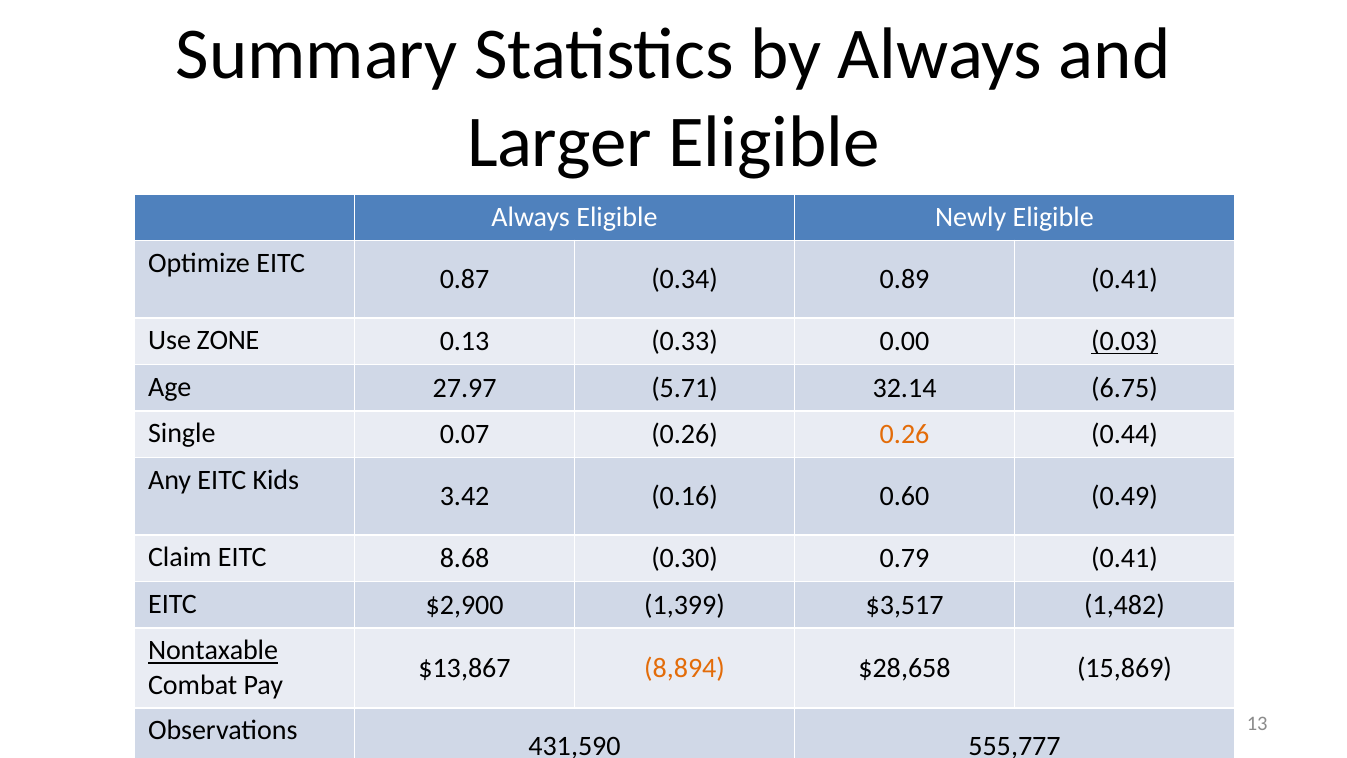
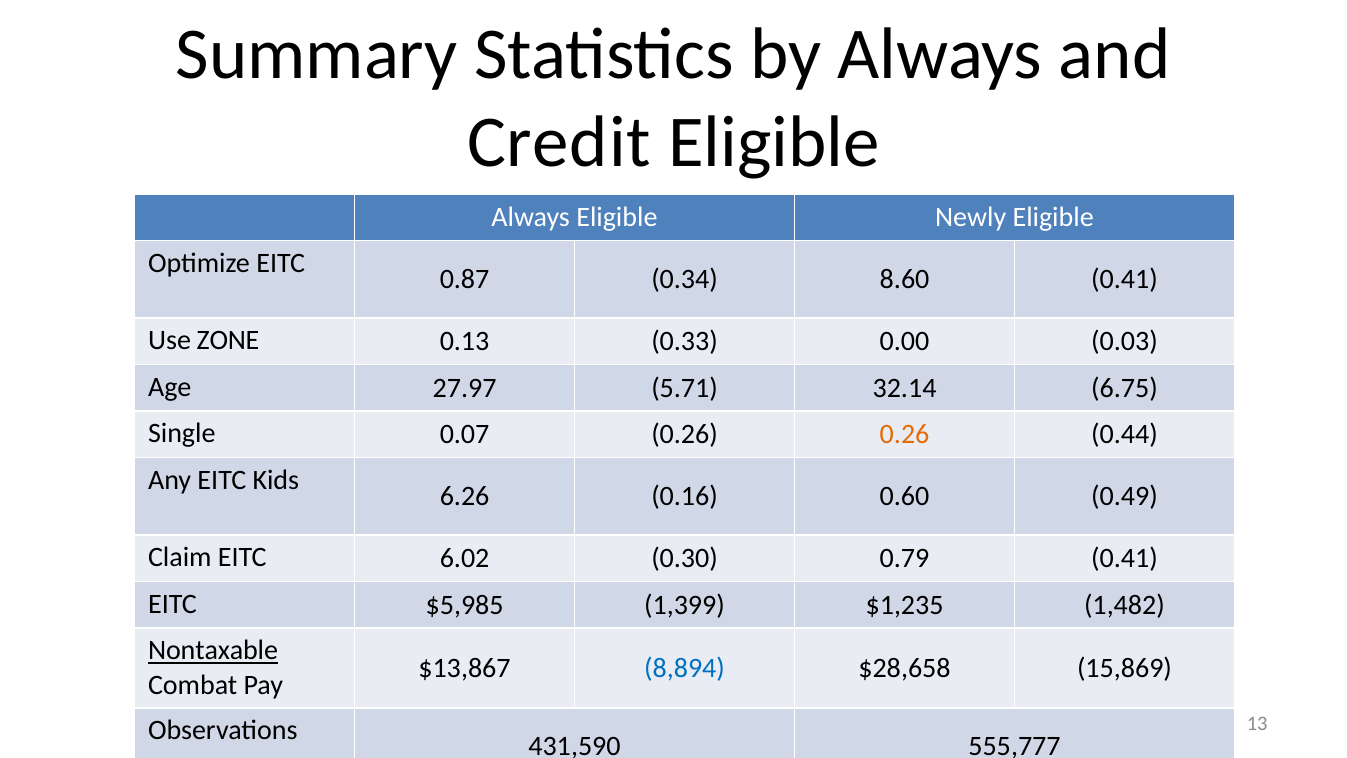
Larger: Larger -> Credit (559, 142)
0.89: 0.89 -> 8.60 (905, 279)
0.03 underline: present -> none (1125, 341)
3.42: 3.42 -> 6.26 (465, 496)
8.68: 8.68 -> 6.02 (465, 558)
$2,900: $2,900 -> $5,985 (465, 605)
$3,517: $3,517 -> $1,235 (905, 605)
8,894 colour: orange -> blue (685, 668)
